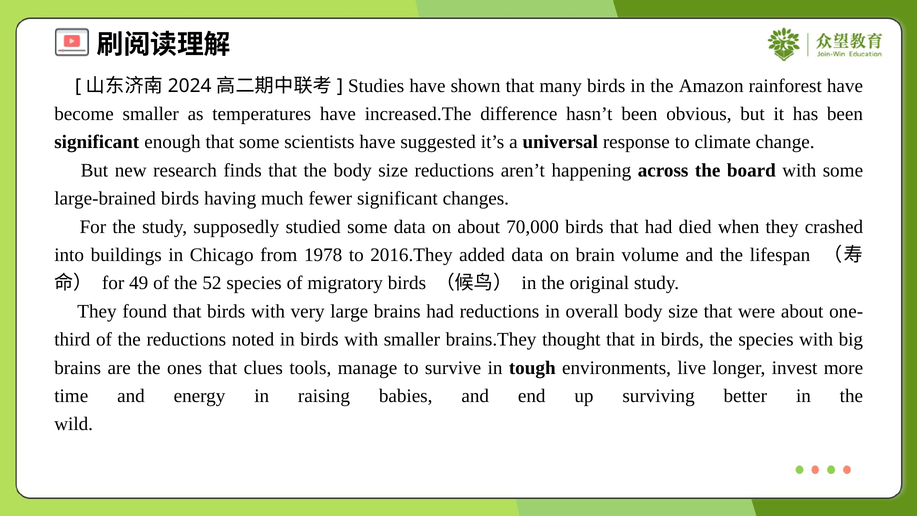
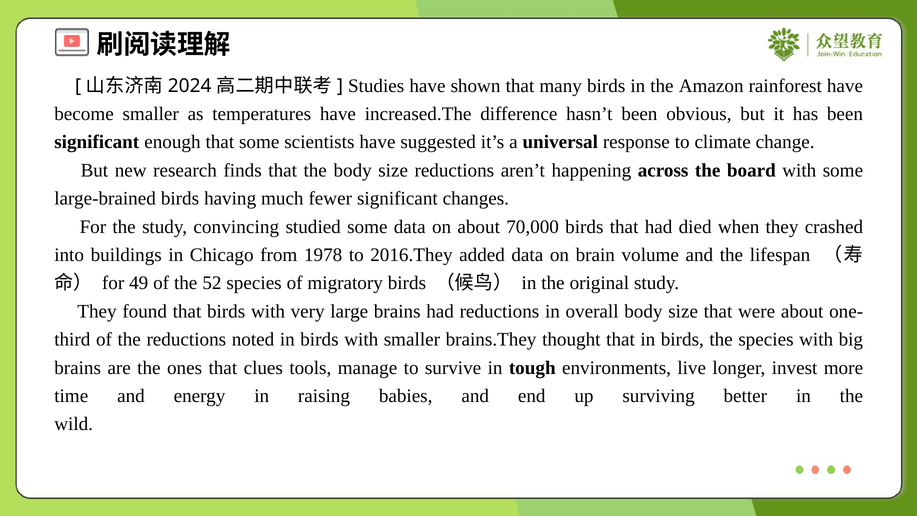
supposedly: supposedly -> convincing (236, 227)
